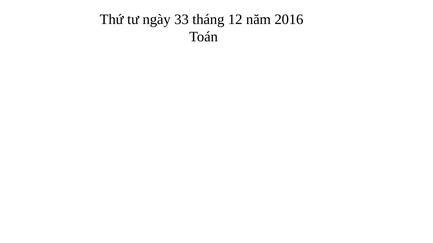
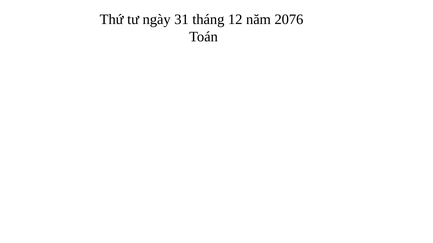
33: 33 -> 31 (182, 20)
2016: 2016 -> 2076 (289, 20)
